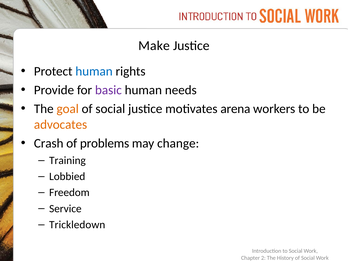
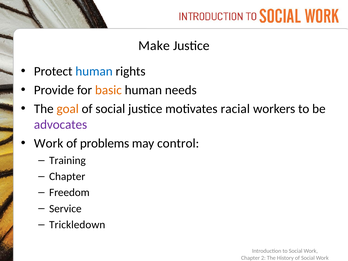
basic colour: purple -> orange (108, 90)
arena: arena -> racial (235, 109)
advocates colour: orange -> purple (61, 125)
Crash: Crash -> Work (49, 143)
change: change -> control (178, 143)
Lobbied: Lobbied -> Chapter (67, 176)
